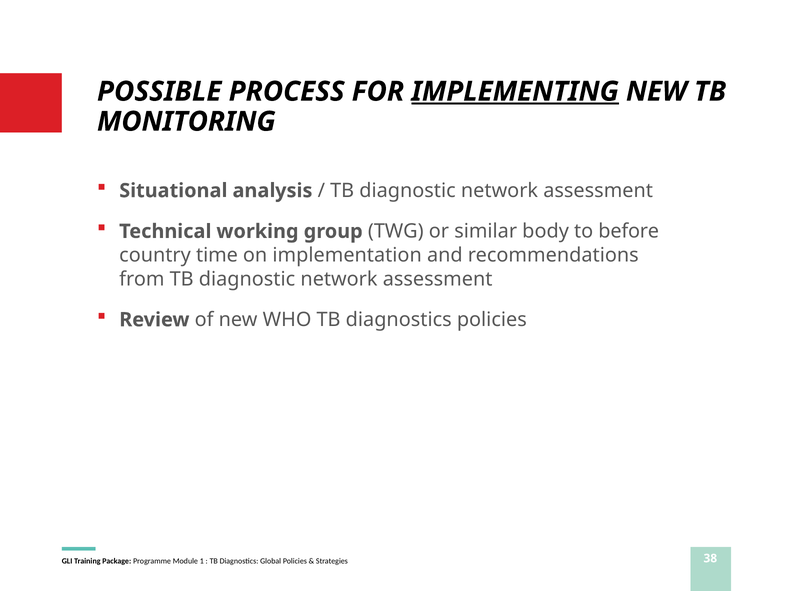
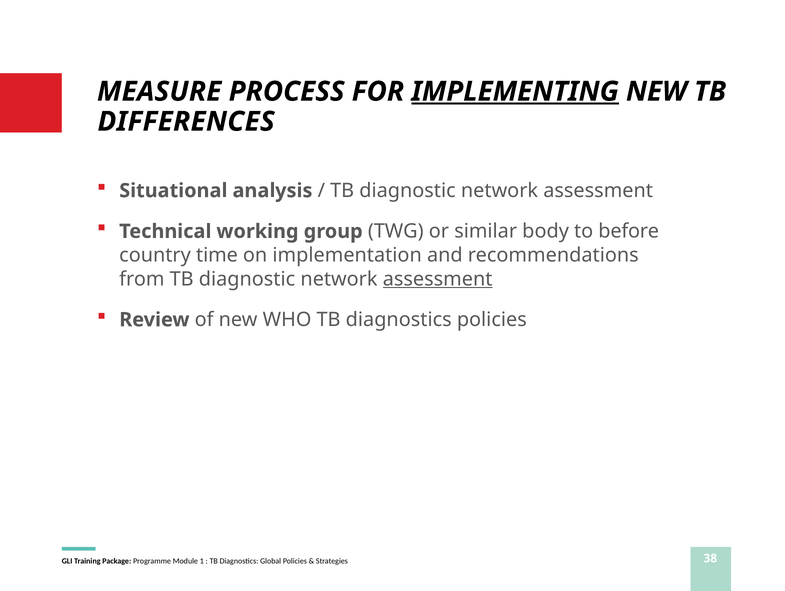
POSSIBLE: POSSIBLE -> MEASURE (159, 91)
MONITORING: MONITORING -> DIFFERENCES (186, 122)
assessment underline: none -> present (438, 279)
